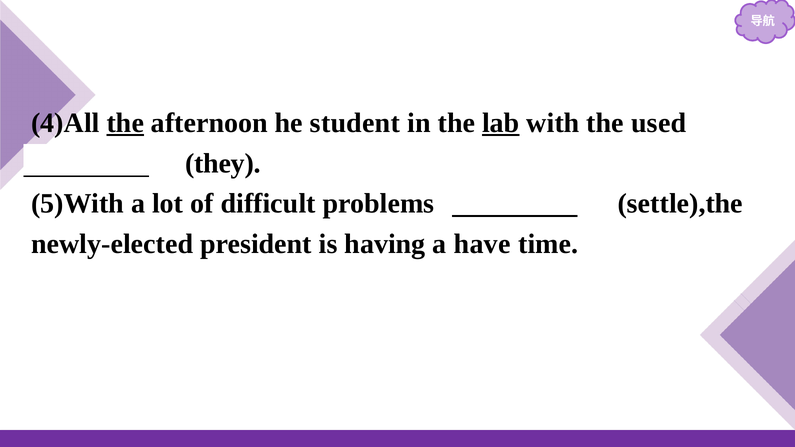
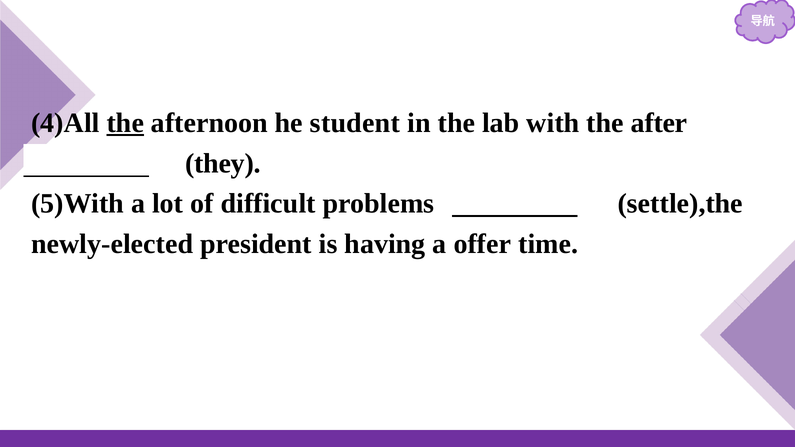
lab underline: present -> none (501, 123)
used: used -> after (659, 123)
have: have -> offer (482, 244)
